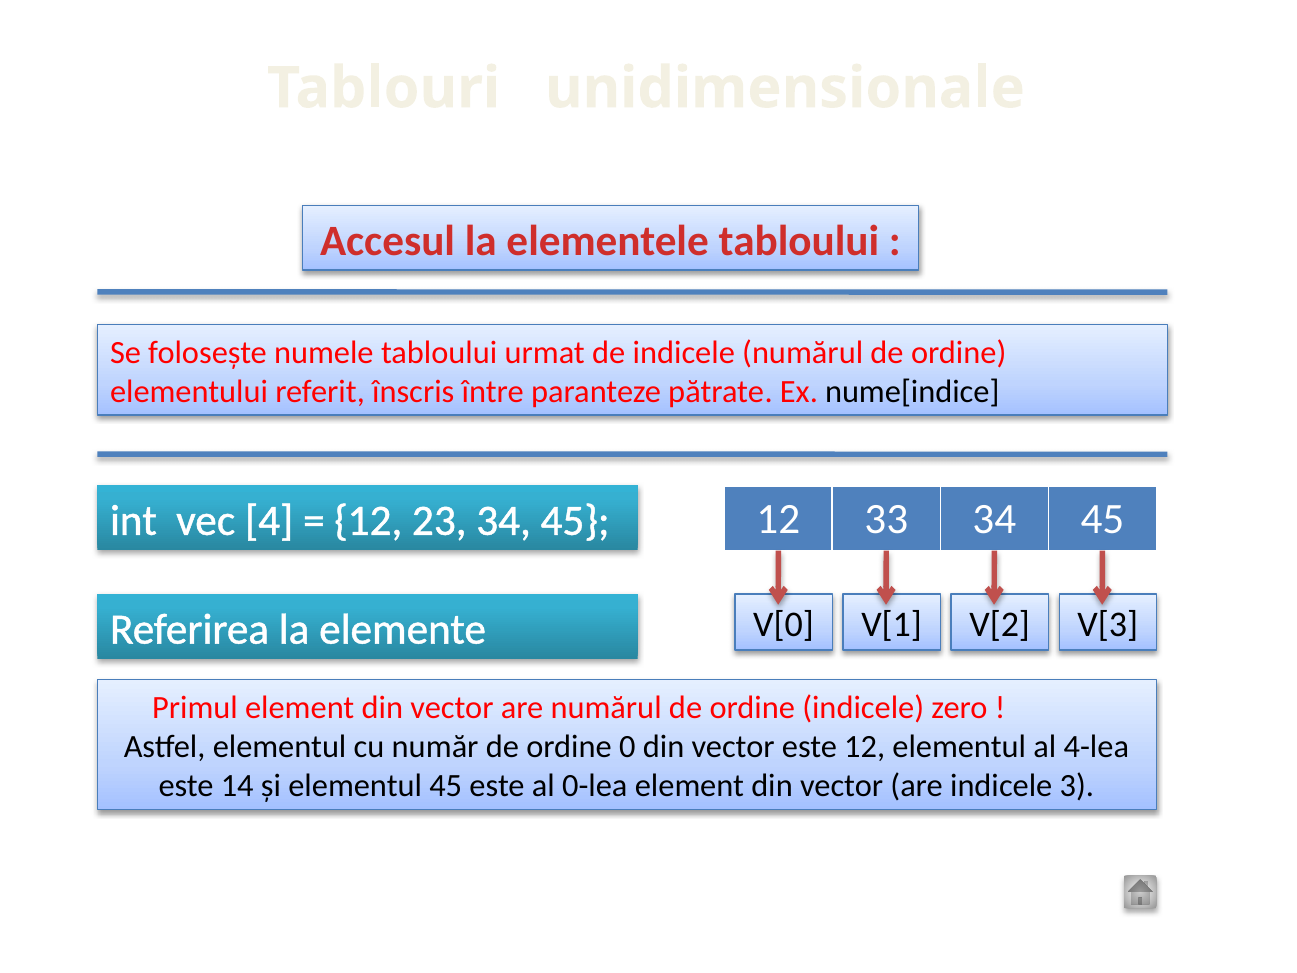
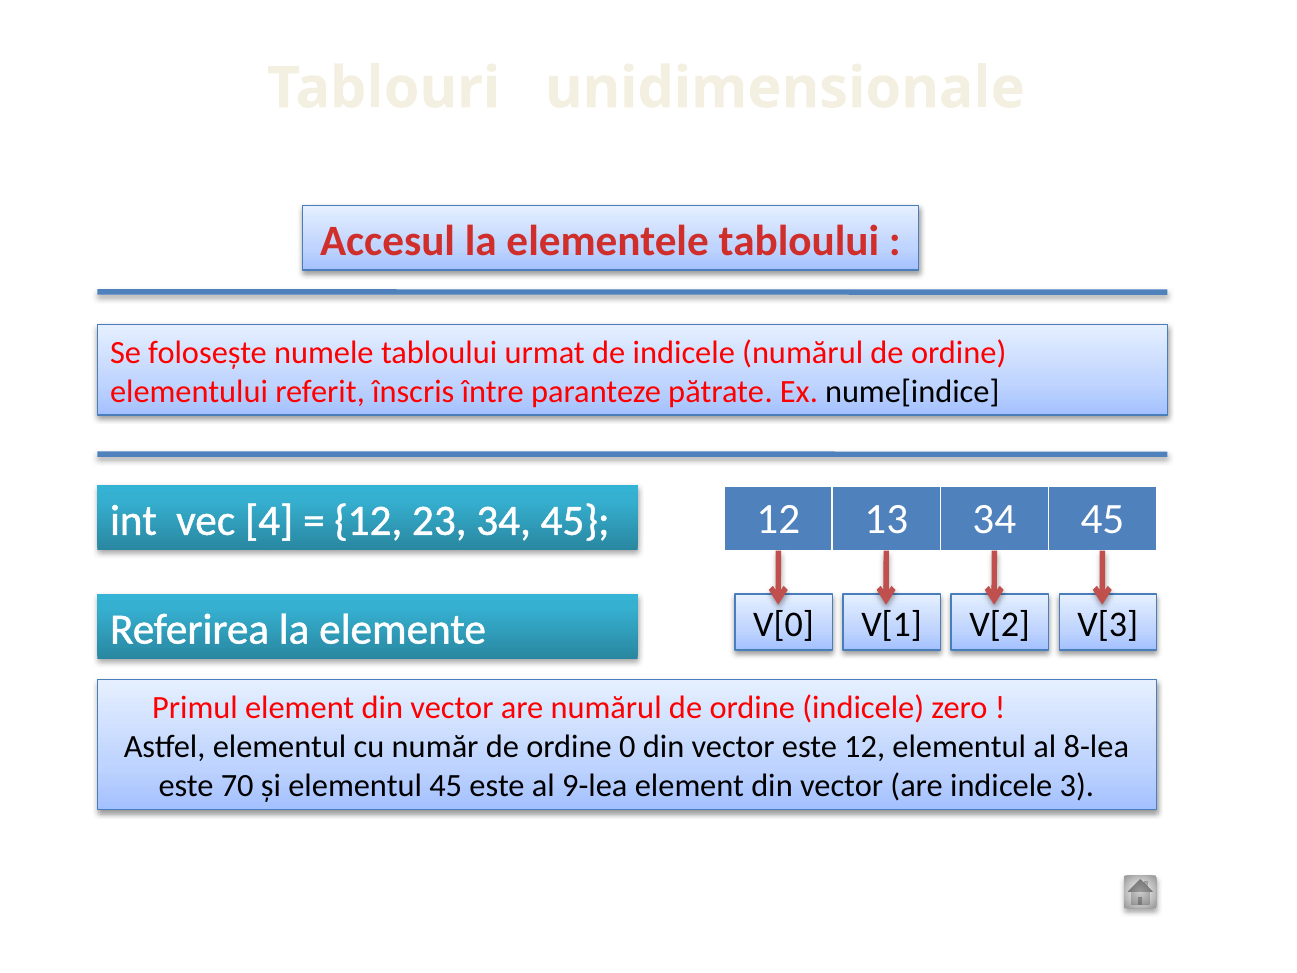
33: 33 -> 13 (886, 519)
4-lea: 4-lea -> 8-lea (1096, 747)
14: 14 -> 70 (237, 785)
0-lea: 0-lea -> 9-lea (595, 785)
